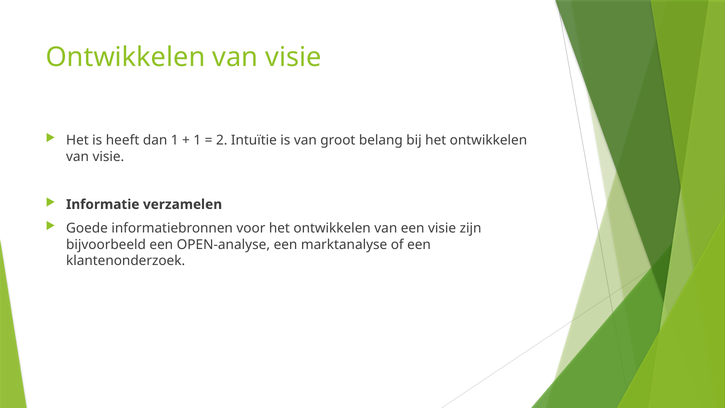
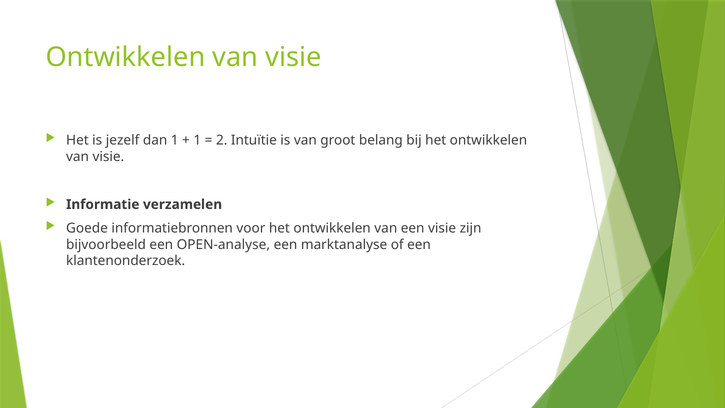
heeft: heeft -> jezelf (123, 140)
